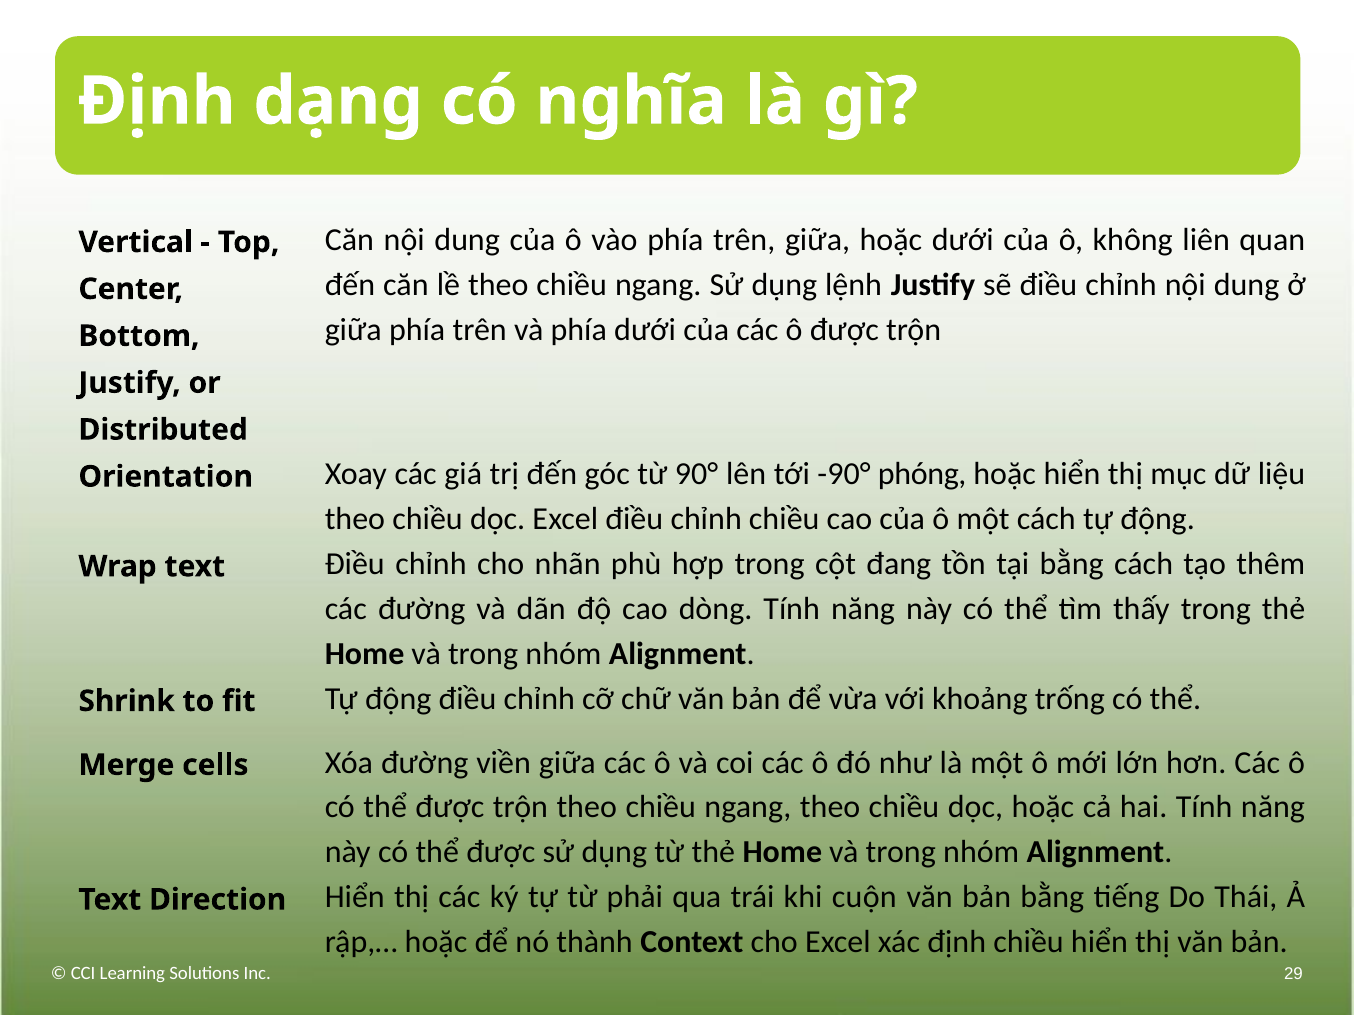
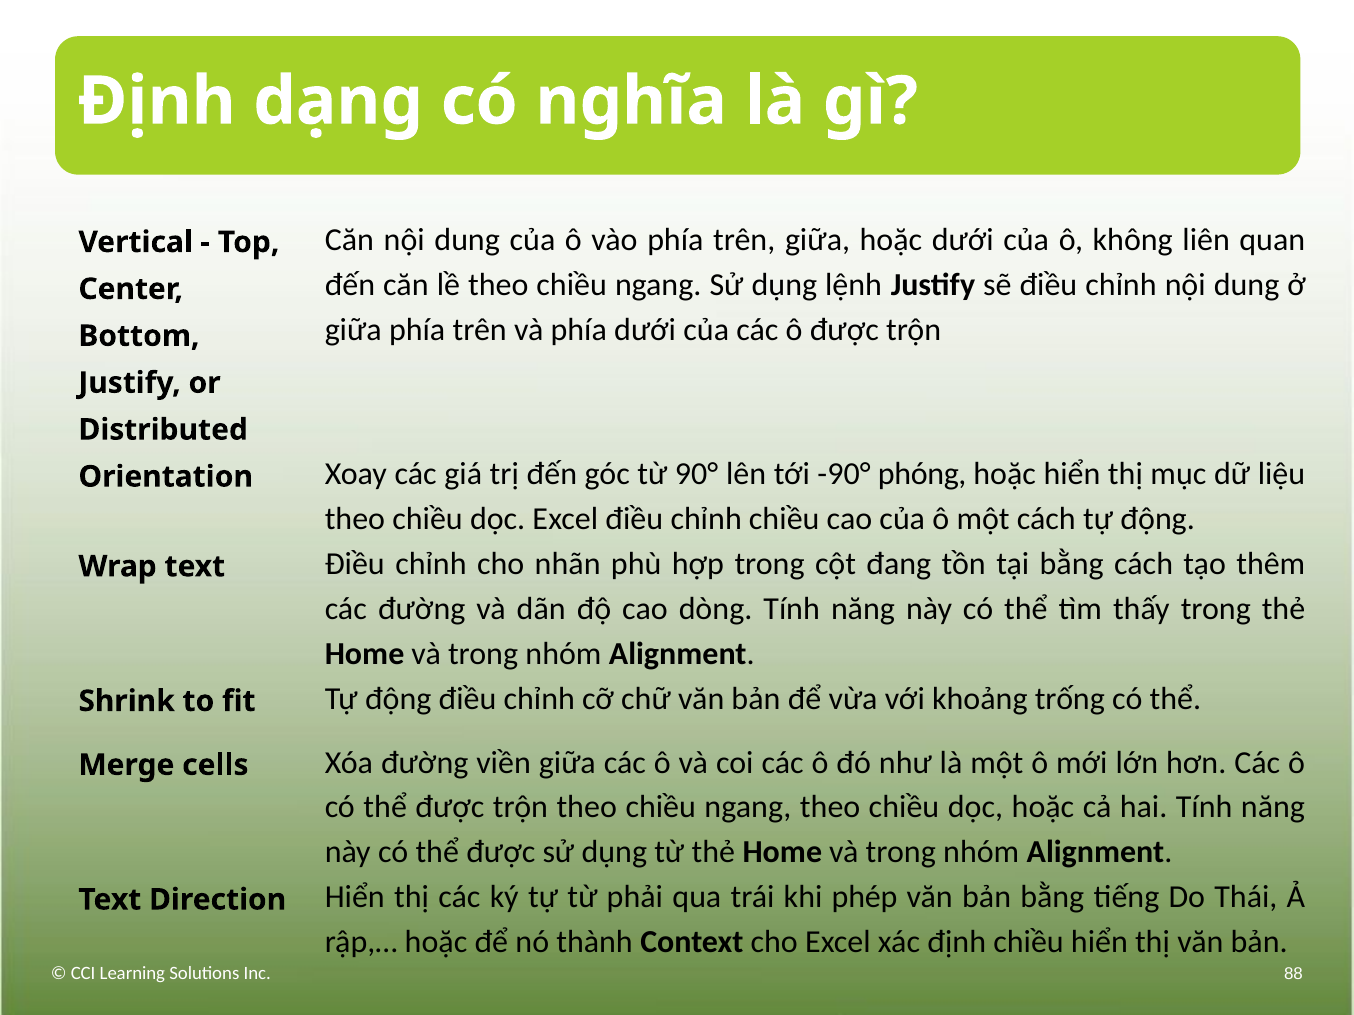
cuộn: cuộn -> phép (865, 898)
29: 29 -> 88 (1294, 974)
